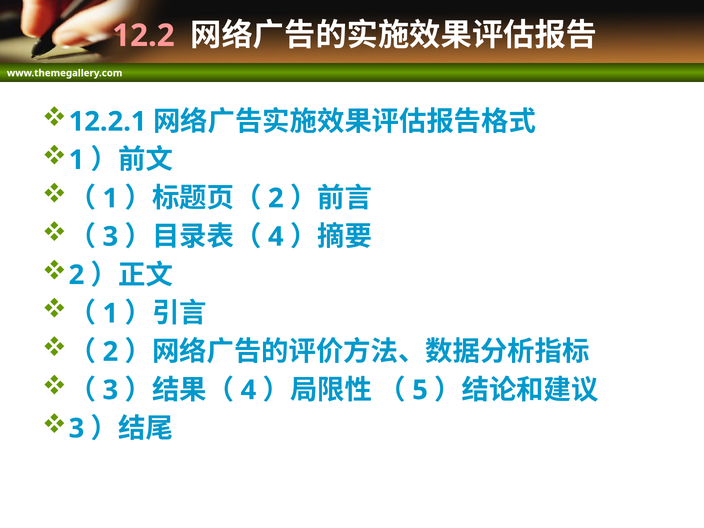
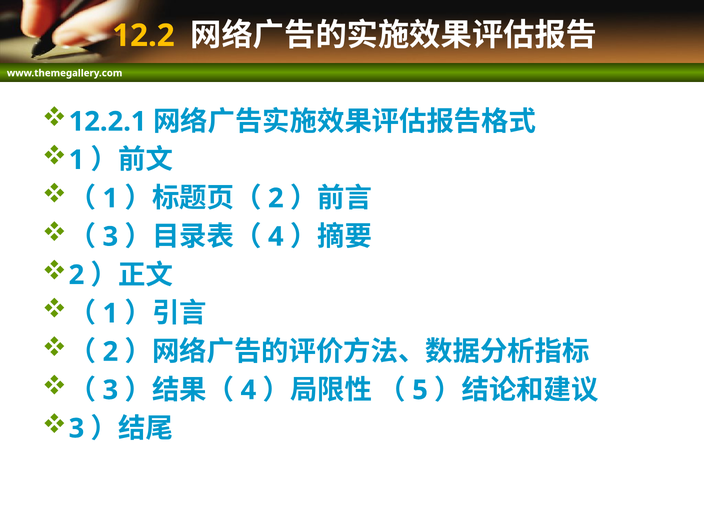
12.2 colour: pink -> yellow (143, 36)
